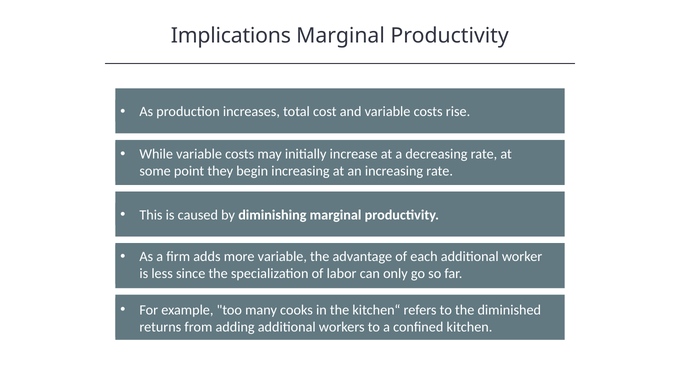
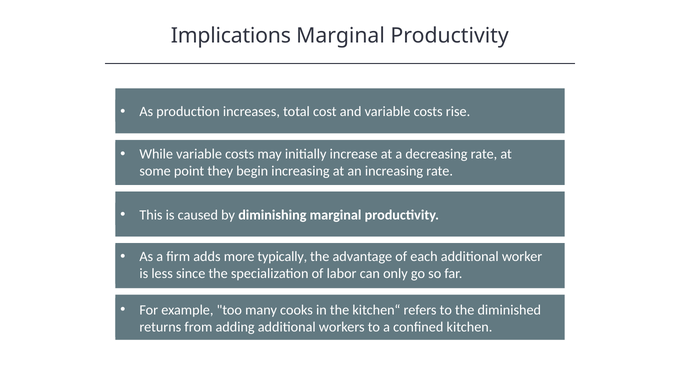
more variable: variable -> typically (282, 256)
